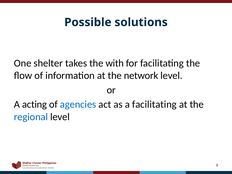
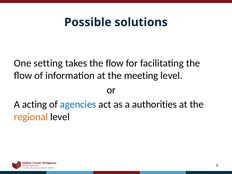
One shelter: shelter -> setting (48, 63)
takes the with: with -> flow (115, 63)
network: network -> meeting (141, 76)
a facilitating: facilitating -> authorities (154, 104)
regional colour: blue -> orange (31, 117)
